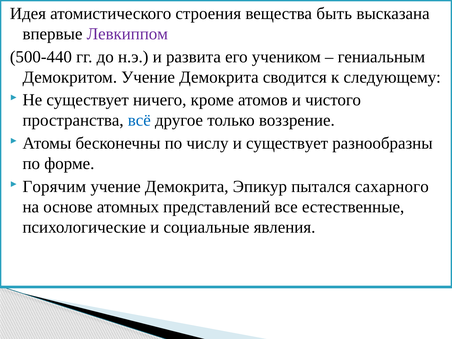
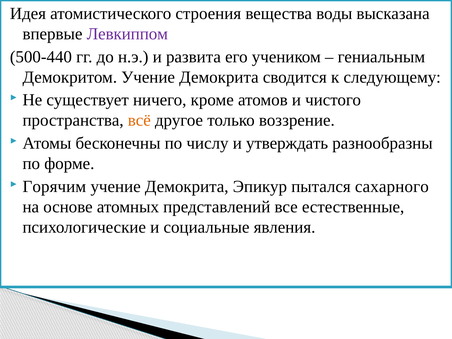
быть: быть -> воды (334, 14)
всё colour: blue -> orange (139, 120)
и существует: существует -> утверждать (287, 143)
